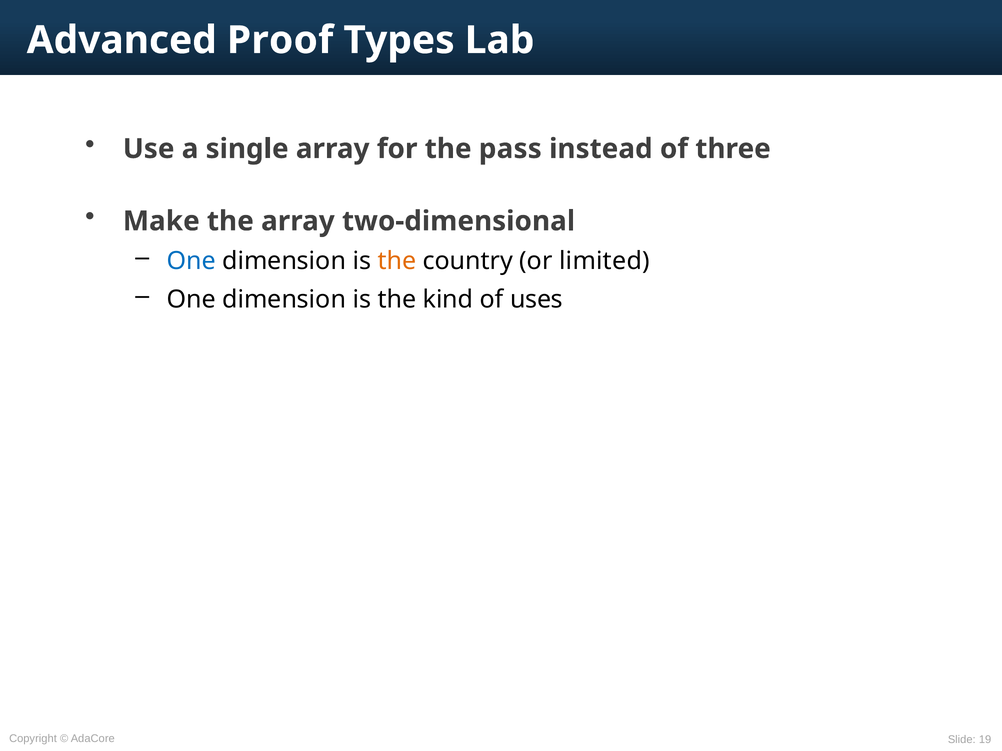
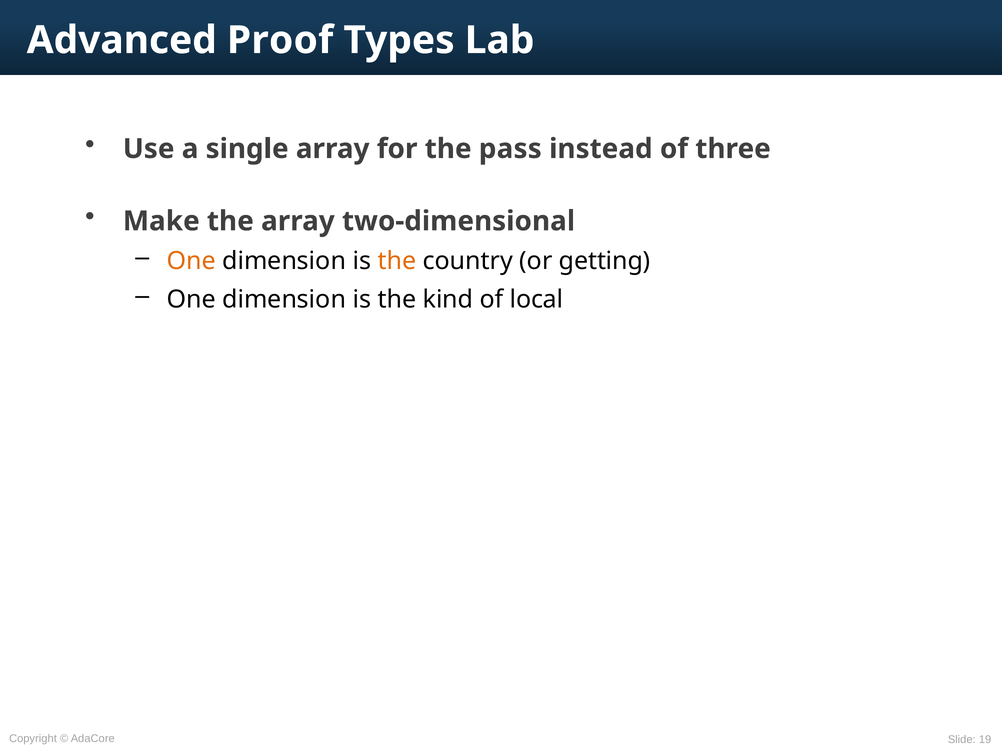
One colour: blue -> orange (191, 261)
limited: limited -> getting (605, 261)
uses: uses -> local (537, 300)
